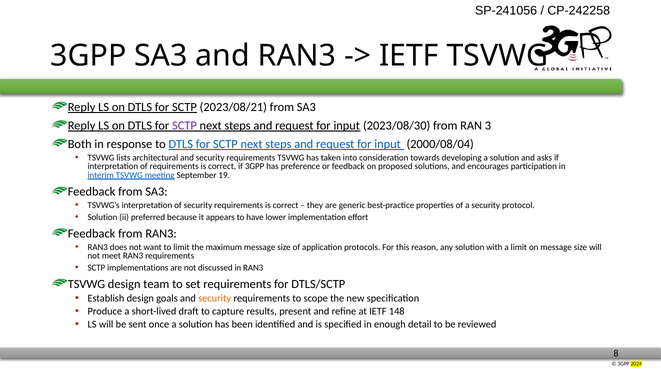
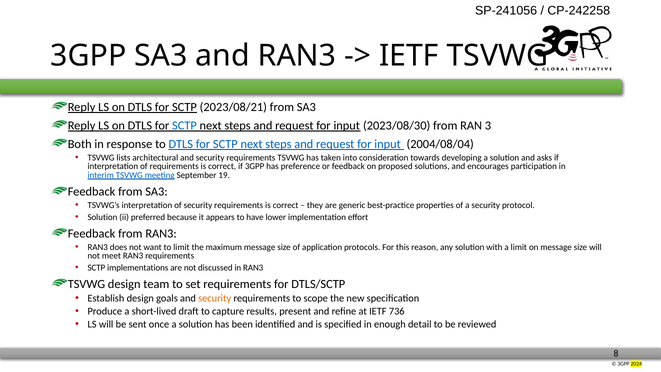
SCTP colour: purple -> blue (184, 126)
2000/08/04: 2000/08/04 -> 2004/08/04 (440, 144)
148: 148 -> 736 (397, 311)
